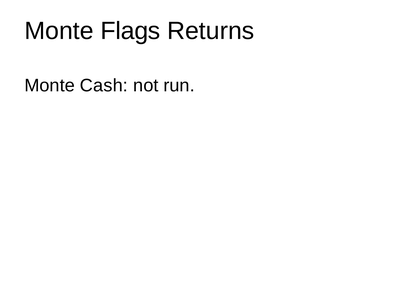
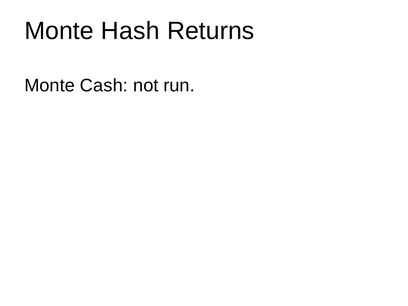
Flags: Flags -> Hash (130, 31)
